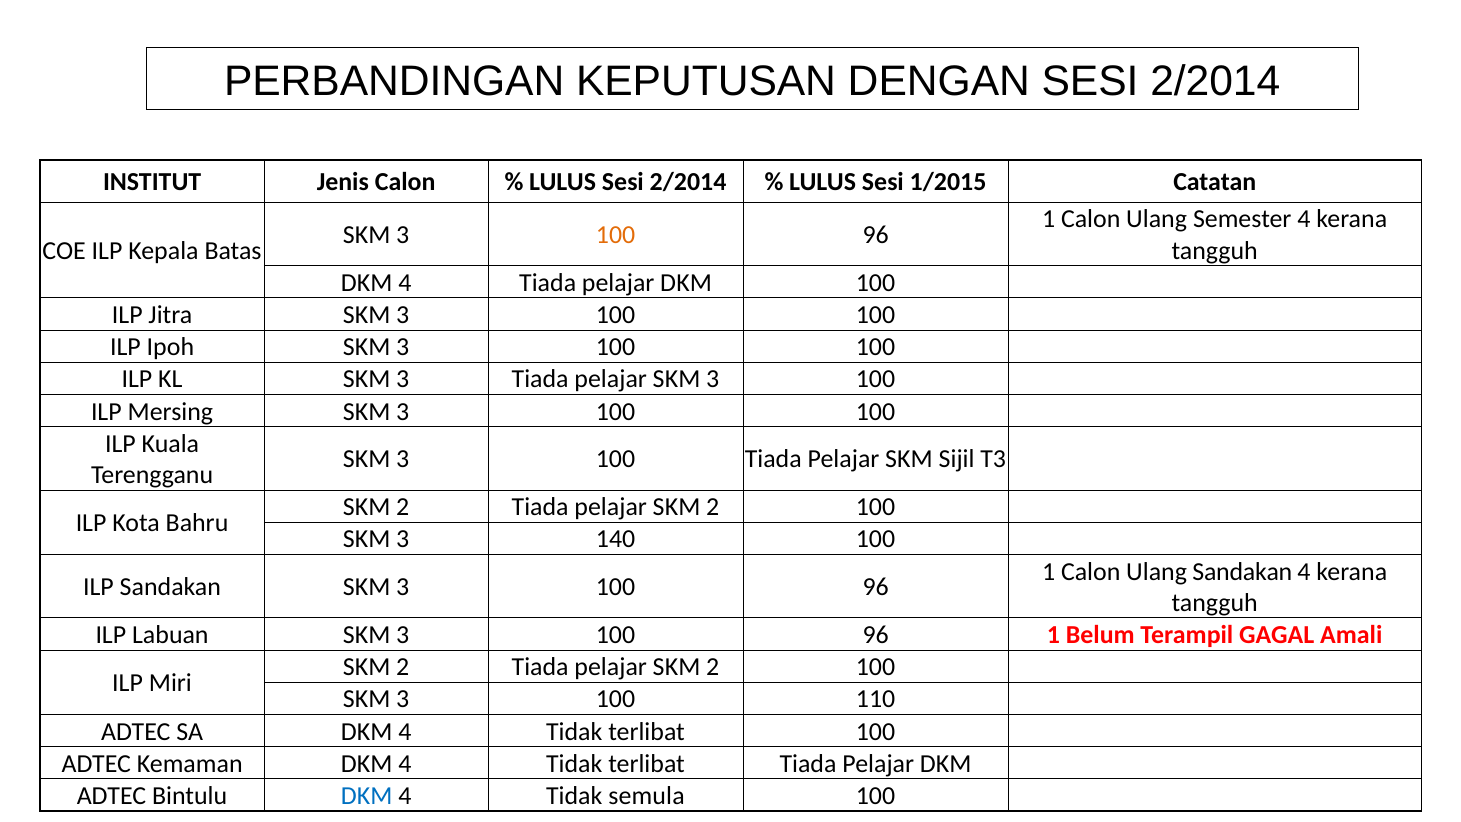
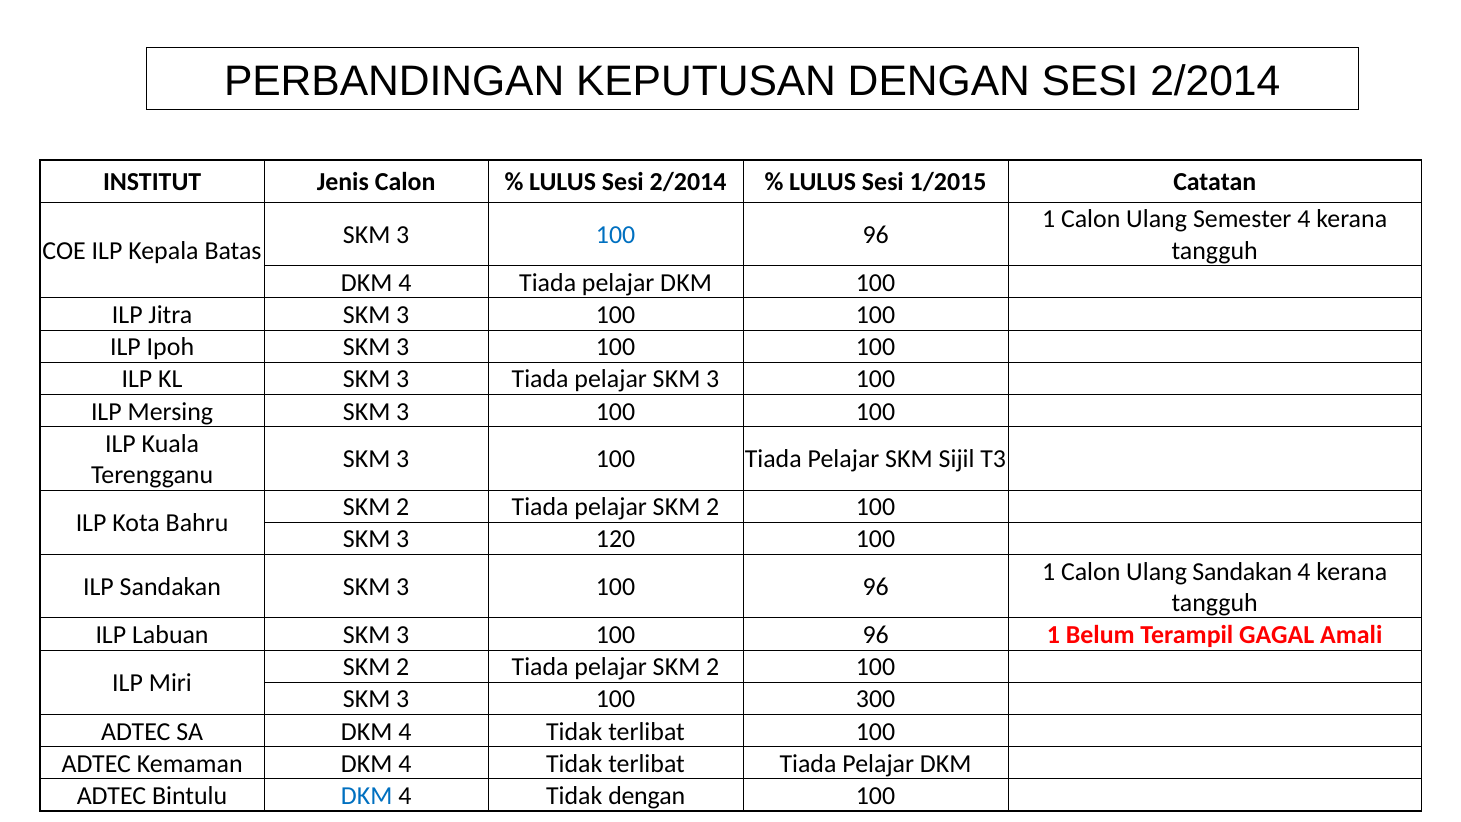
100 colour: orange -> blue (616, 235)
140: 140 -> 120 (616, 539)
110: 110 -> 300 (876, 699)
Tidak semula: semula -> dengan (647, 796)
